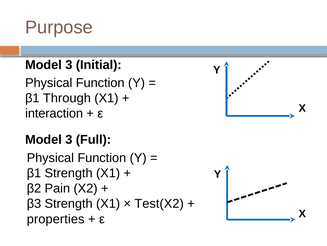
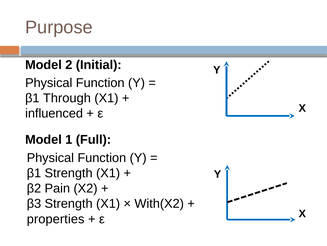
3: 3 -> 2 (69, 65)
interaction: interaction -> influenced (54, 113)
3: 3 -> 1 (69, 139)
Test(X2: Test(X2 -> With(X2 (159, 203)
